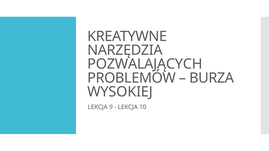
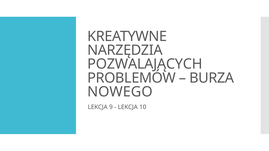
WYSOKIEJ: WYSOKIEJ -> NOWEGO (120, 92)
